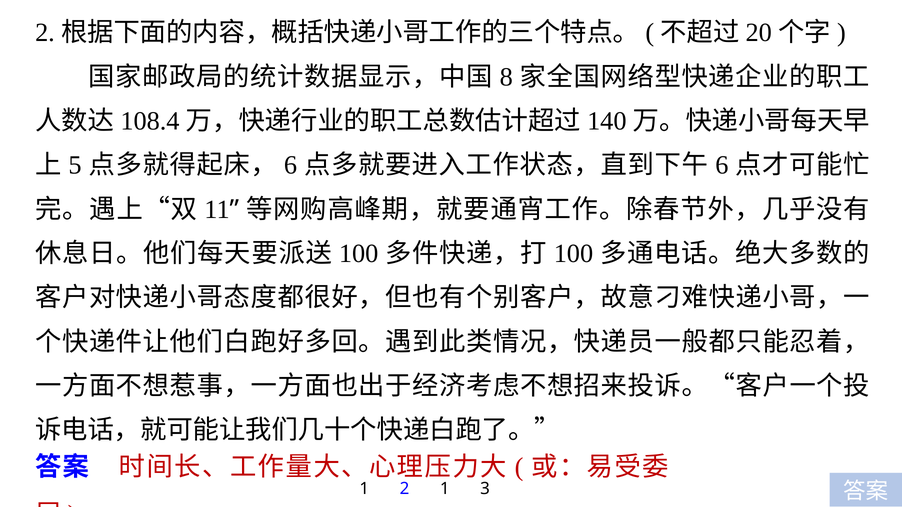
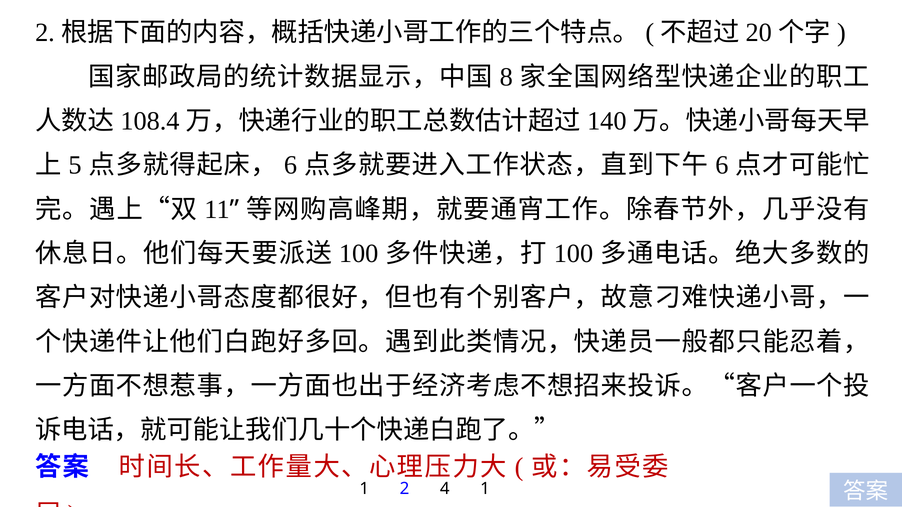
2 1: 1 -> 4 (445, 489)
1 3: 3 -> 1 (485, 489)
